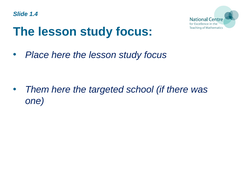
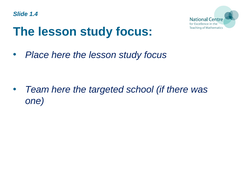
Them: Them -> Team (37, 90)
